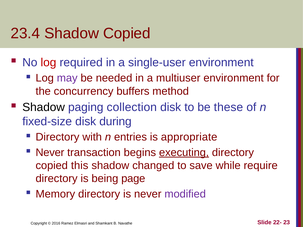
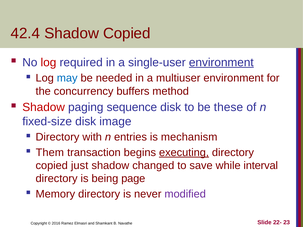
23.4: 23.4 -> 42.4 (25, 33)
environment underline: none -> present (221, 62)
may colour: purple -> blue (67, 78)
Shadow colour: black -> red (44, 107)
collection: collection -> sequence (132, 107)
during: during -> image (115, 122)
appropriate: appropriate -> mechanism (189, 137)
Never: Never -> Them (50, 153)
this: this -> just (80, 166)
require: require -> interval (261, 166)
